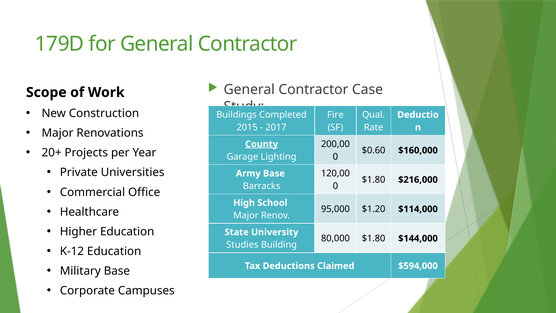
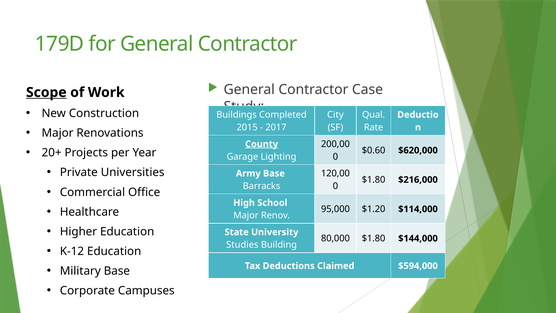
Scope underline: none -> present (46, 92)
Fire: Fire -> City (335, 115)
$160,000: $160,000 -> $620,000 (418, 150)
